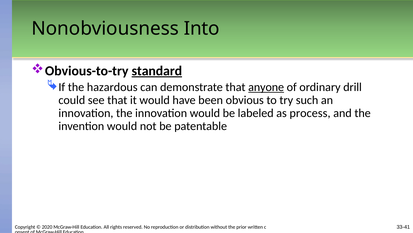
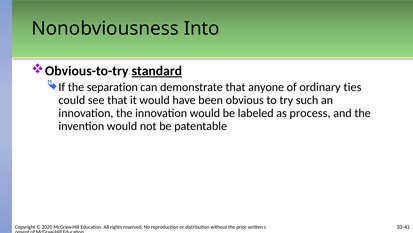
hazardous: hazardous -> separation (112, 87)
anyone underline: present -> none (266, 87)
drill: drill -> ties (352, 87)
